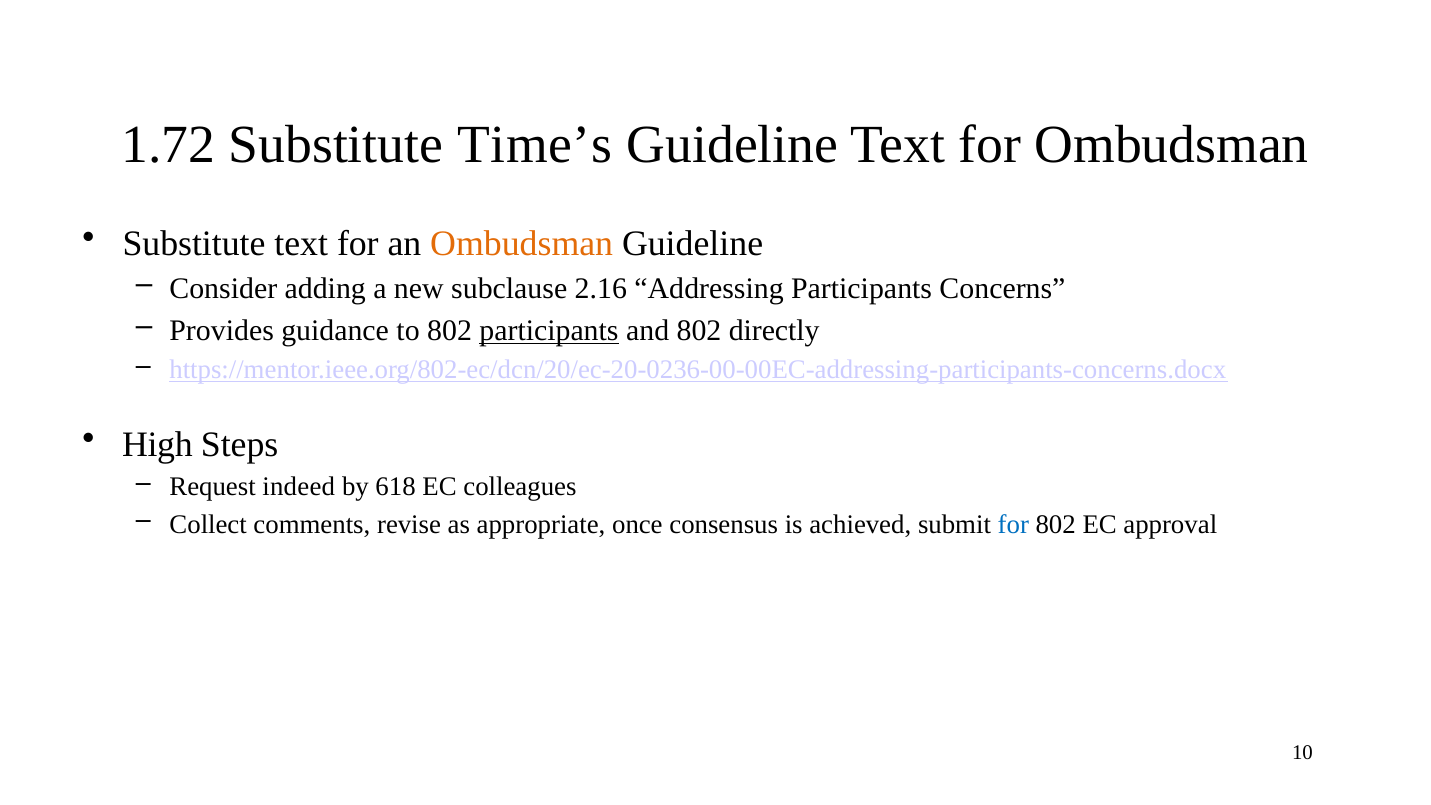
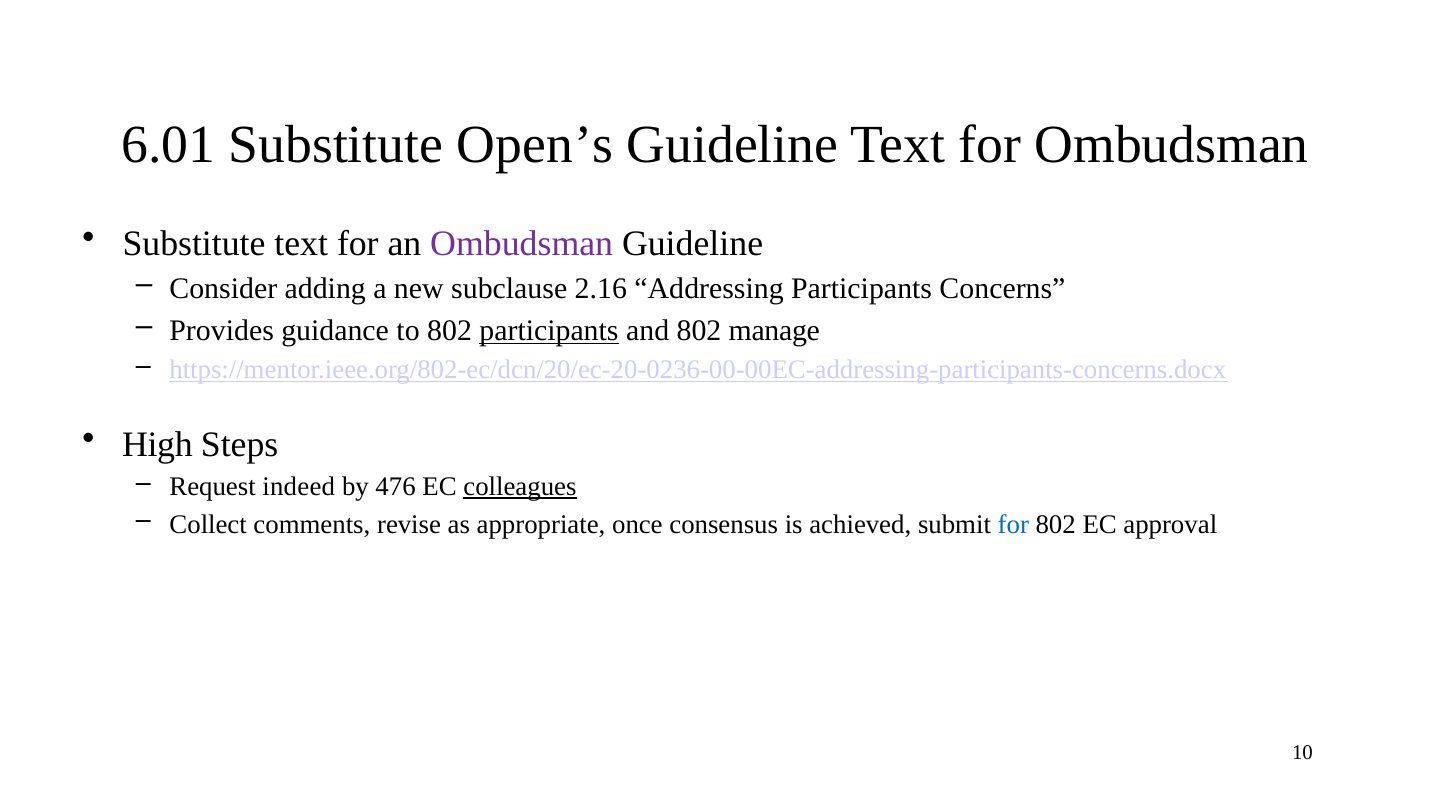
1.72: 1.72 -> 6.01 (168, 145)
Time’s: Time’s -> Open’s (535, 145)
Ombudsman colour: orange -> purple (522, 244)
directly: directly -> manage (774, 331)
618: 618 -> 476 (396, 487)
colleagues underline: none -> present (520, 487)
